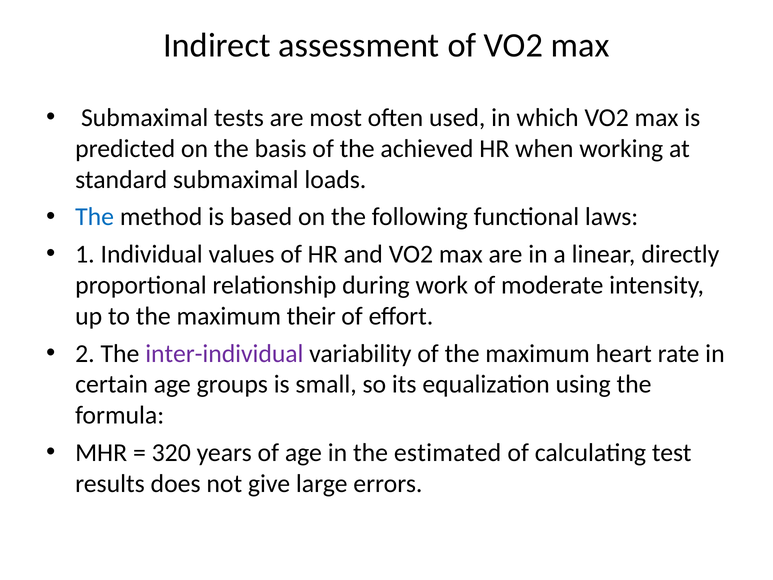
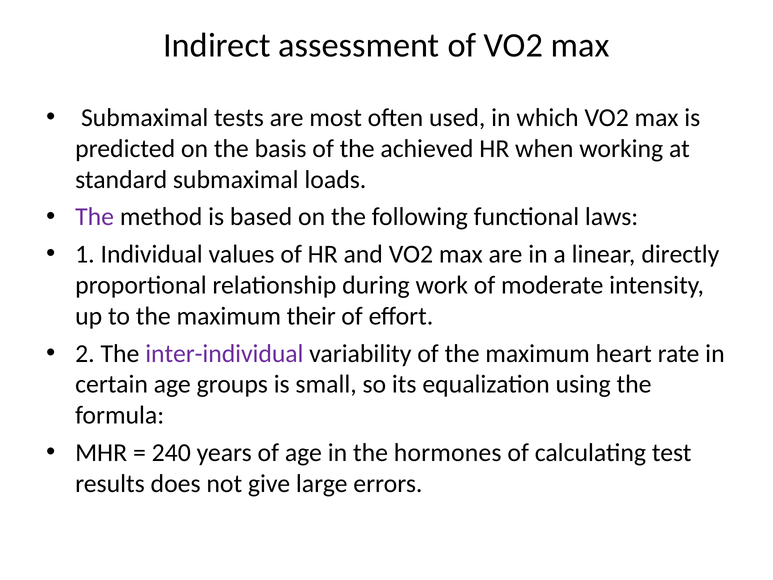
The colour: blue -> purple (95, 217)
320: 320 -> 240 (171, 453)
estimated: estimated -> hormones (448, 453)
